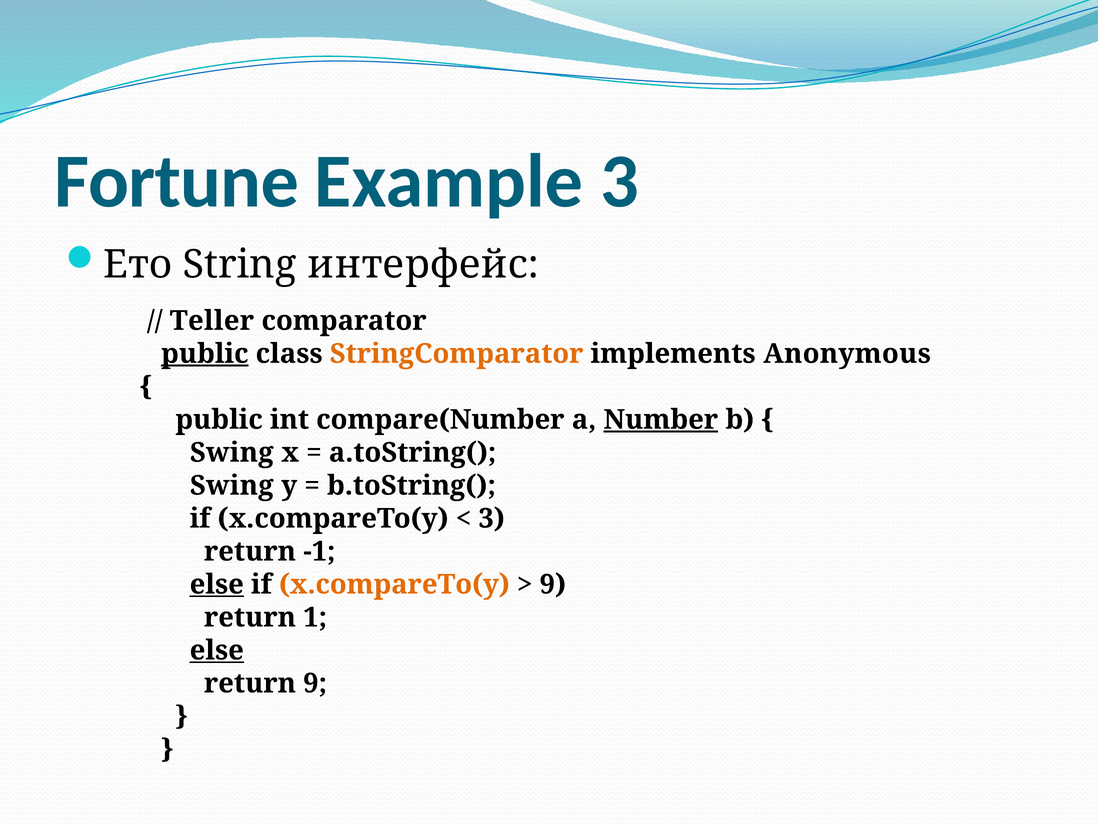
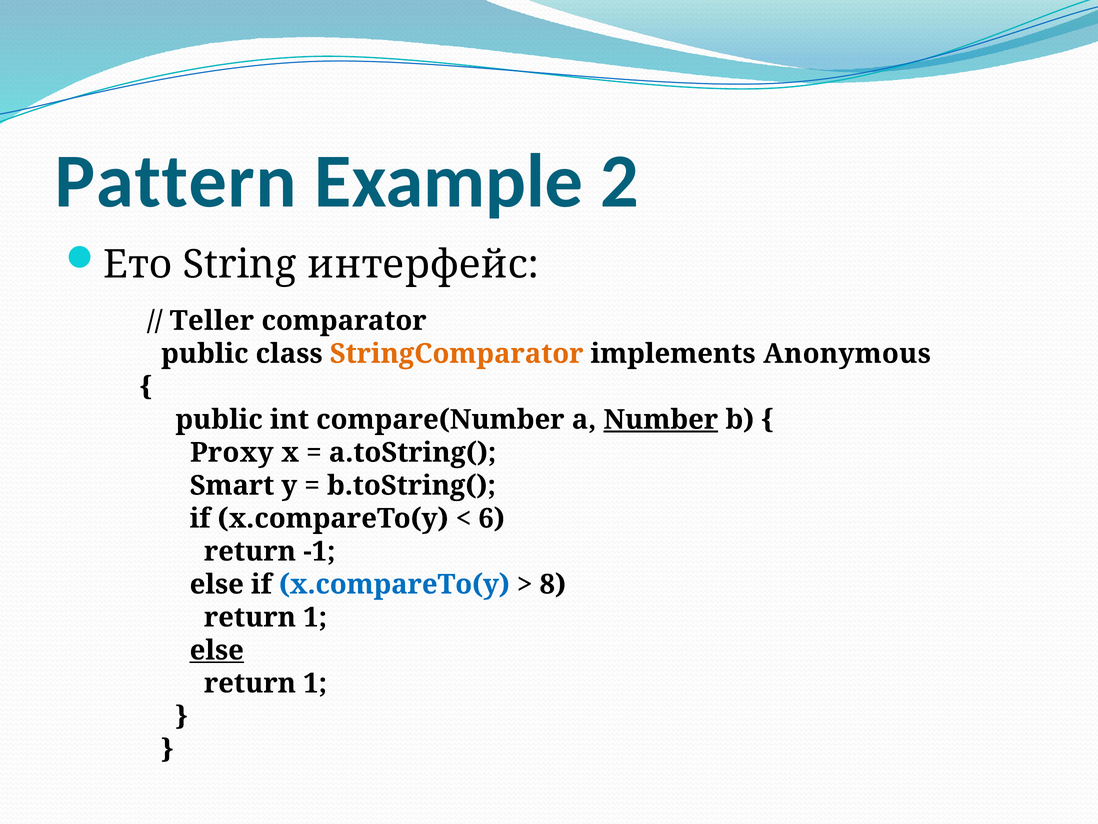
Fortune: Fortune -> Pattern (176, 181)
Example 3: 3 -> 2 (620, 181)
public underline: present -> none (205, 354)
Swing: Swing -> Proxy (232, 452)
Swing: Swing -> Smart (232, 485)
3: 3 -> 6 (492, 518)
else underline: present -> none (217, 584)
x.compareTo(y colour: orange -> blue (394, 584)
9: 9 -> 8 (553, 584)
9: 9 -> 1 (315, 683)
